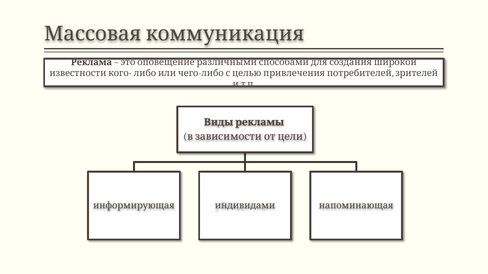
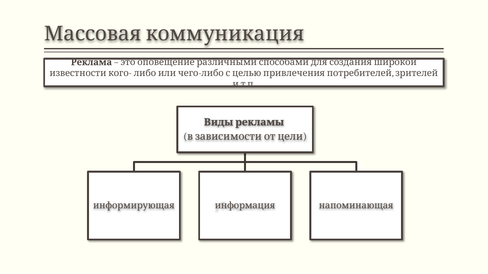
индивидами: индивидами -> информация (245, 206)
